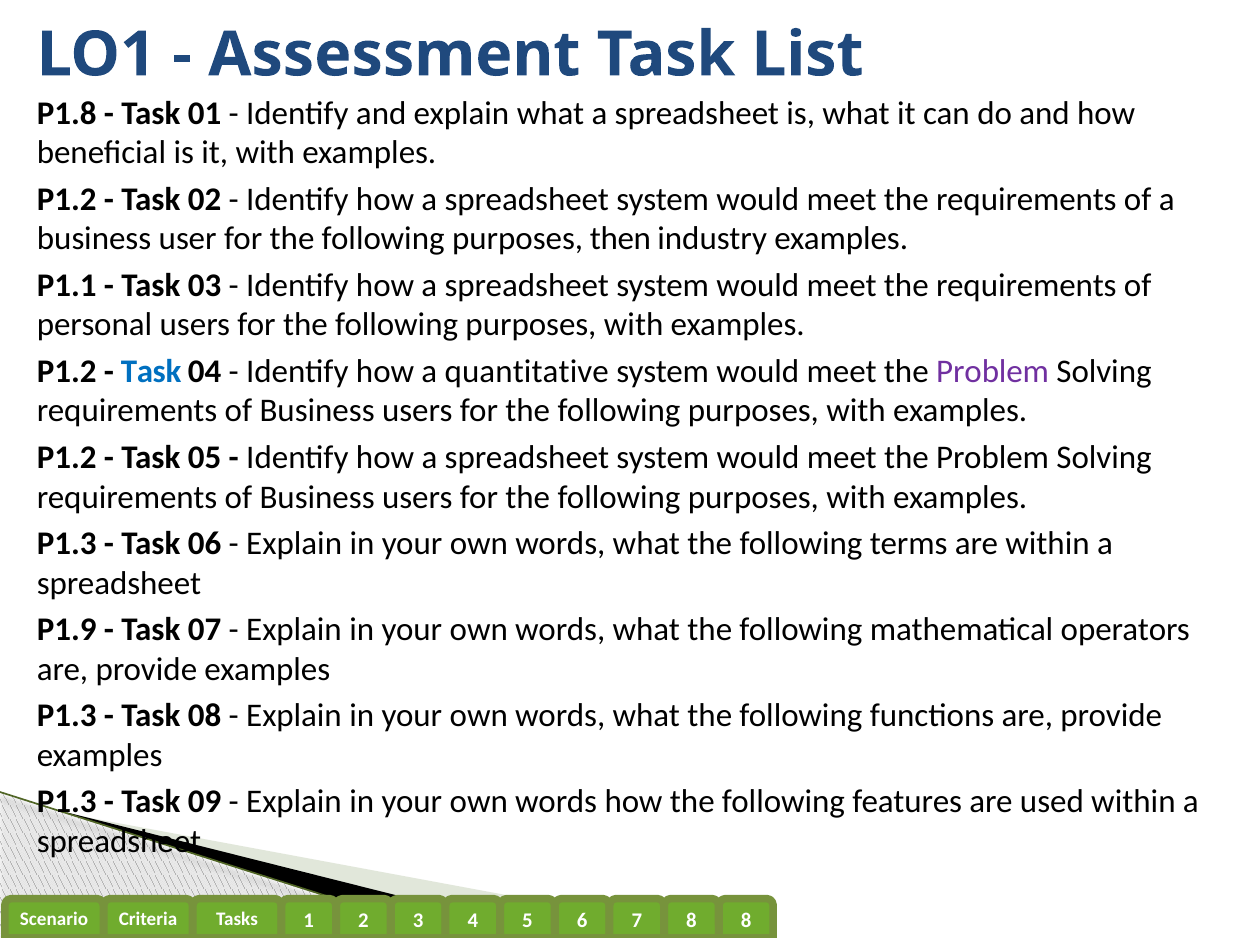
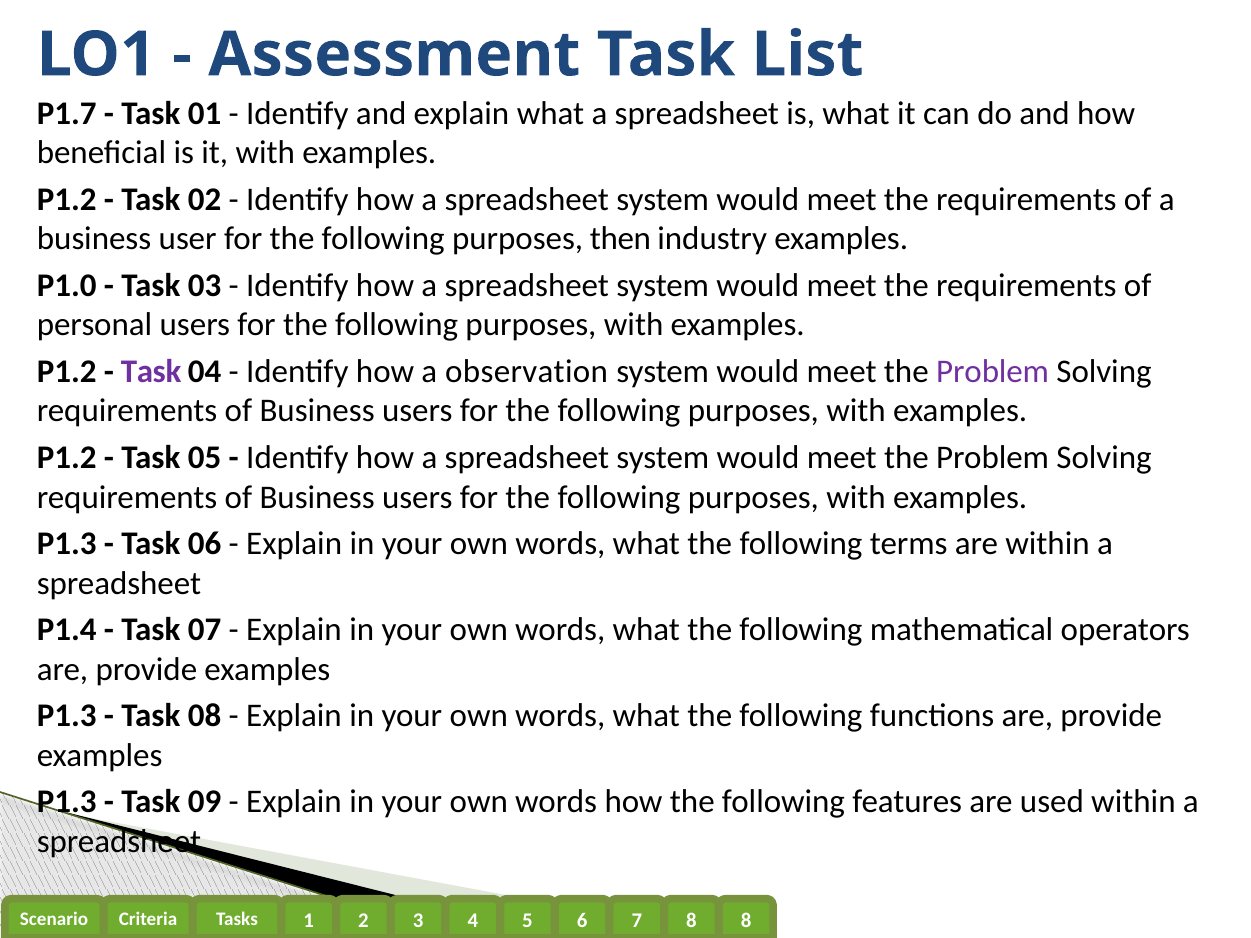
P1.8: P1.8 -> P1.7 (67, 113)
P1.1: P1.1 -> P1.0 (67, 285)
Task colour: blue -> purple (151, 372)
quantitative: quantitative -> observation (527, 372)
P1.9: P1.9 -> P1.4 (67, 630)
